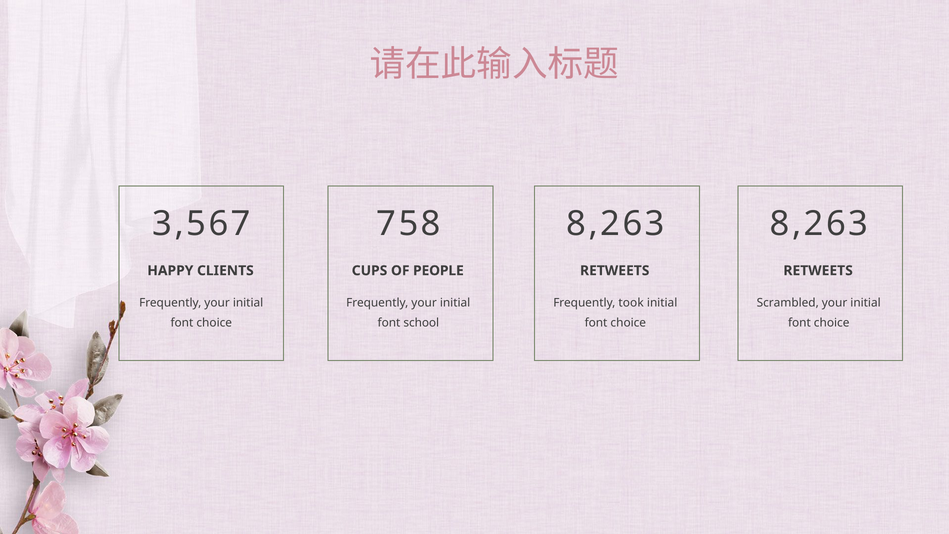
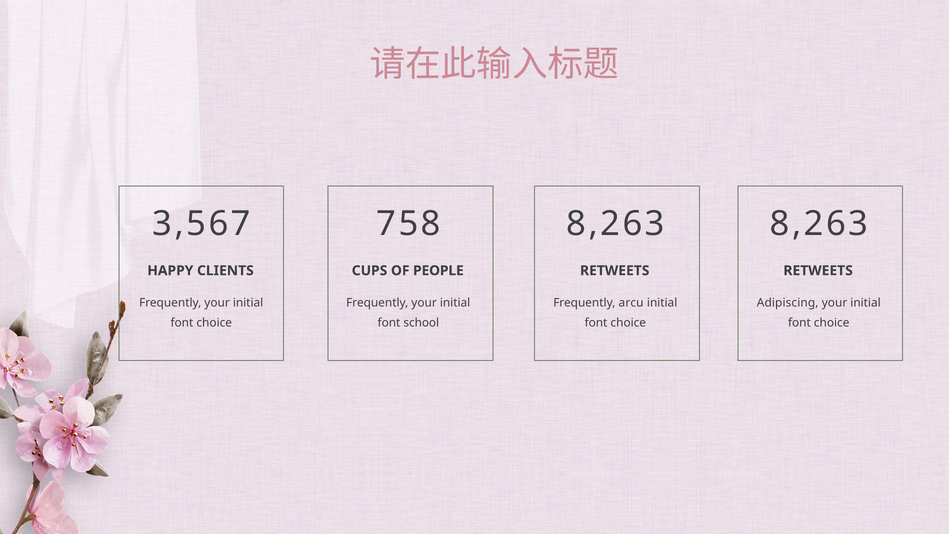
took: took -> arcu (631, 303)
Scrambled: Scrambled -> Adipiscing (788, 303)
